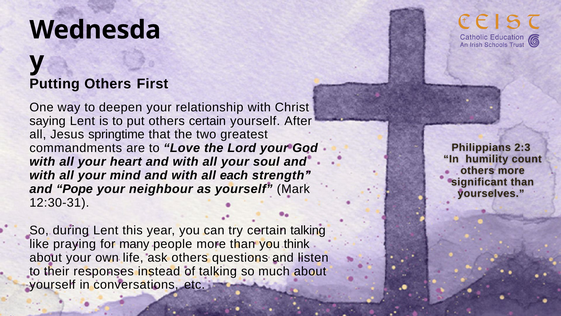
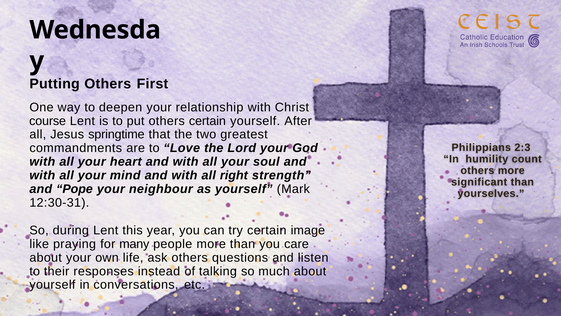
saying: saying -> course (48, 121)
each: each -> right (234, 175)
certain talking: talking -> image (308, 230)
think: think -> care (297, 244)
